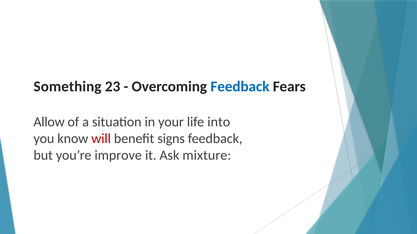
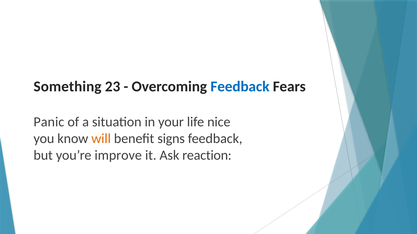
Allow: Allow -> Panic (49, 122)
into: into -> nice (219, 122)
will colour: red -> orange (101, 139)
mixture: mixture -> reaction (207, 155)
